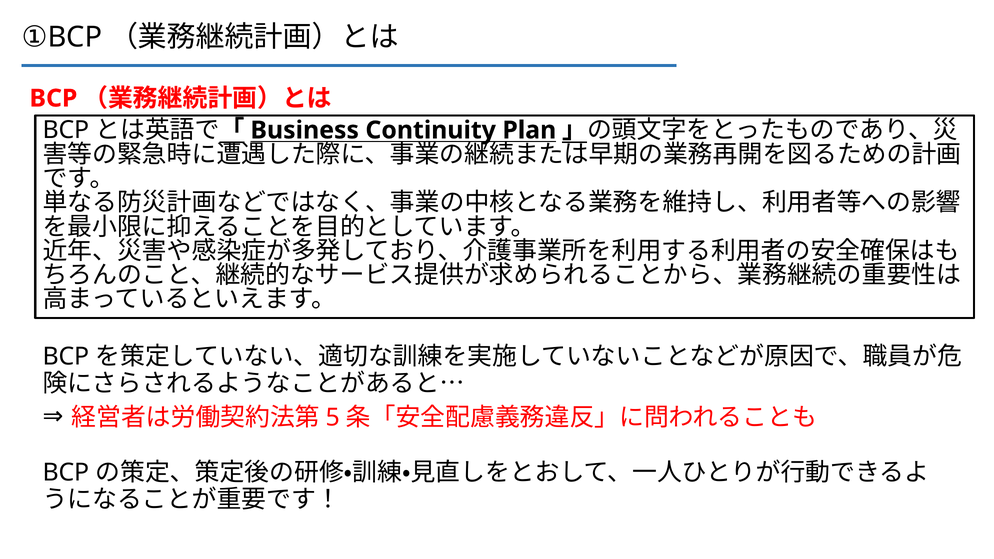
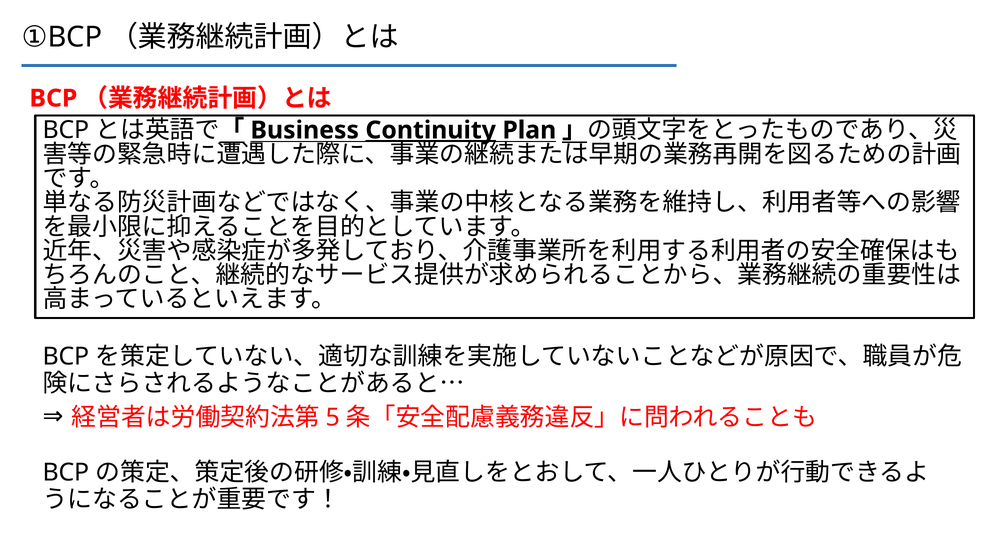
Continuity underline: none -> present (431, 130)
